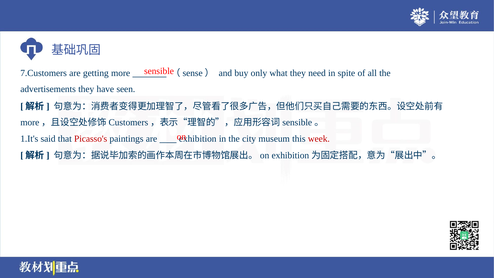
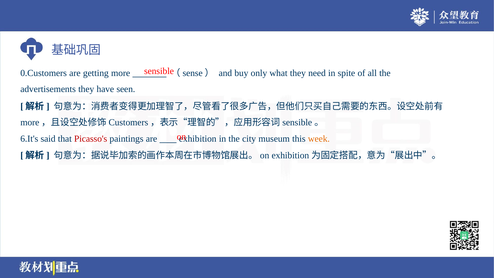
7.Customers: 7.Customers -> 0.Customers (44, 73)
1.It's: 1.It's -> 6.It's (29, 139)
week colour: red -> orange (319, 139)
